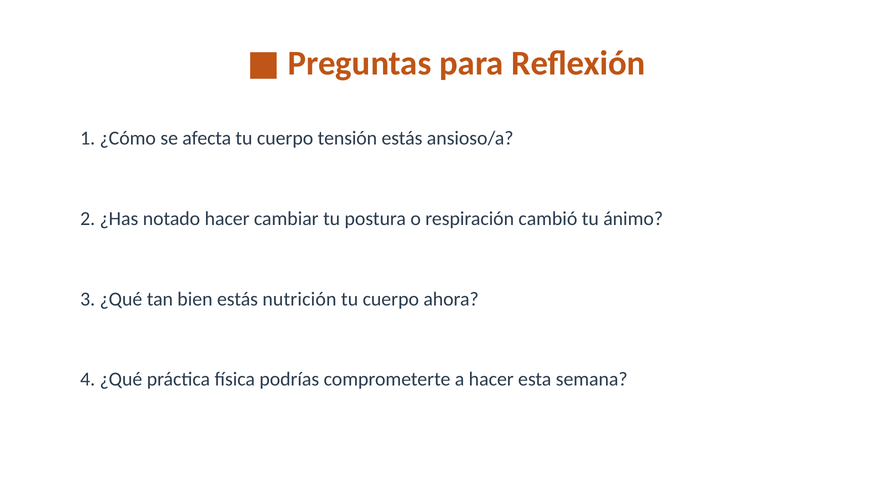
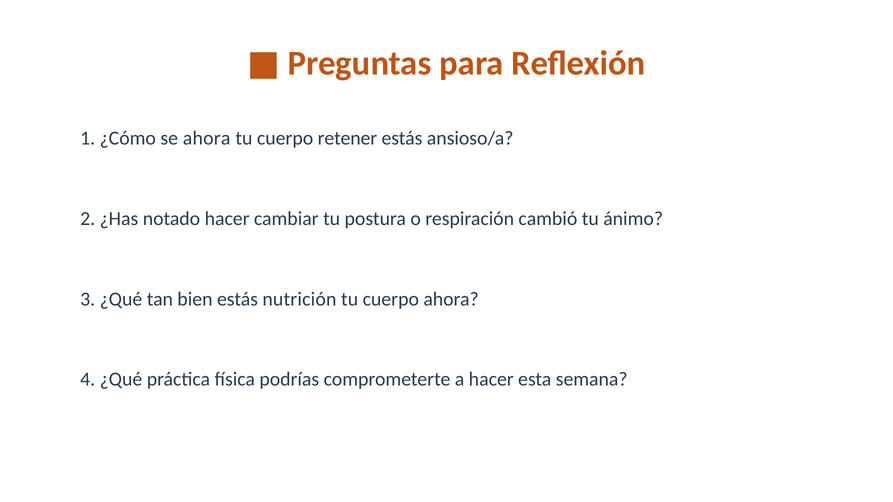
se afecta: afecta -> ahora (207, 138)
tensión: tensión -> retener (347, 138)
